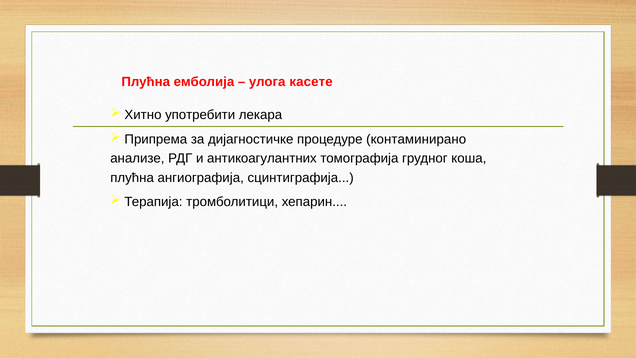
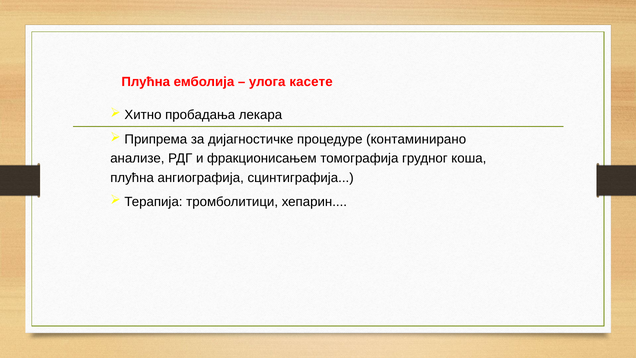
употребити: употребити -> пробадања (200, 115)
антикоагулантних: антикоагулантних -> фракционисањем (262, 158)
